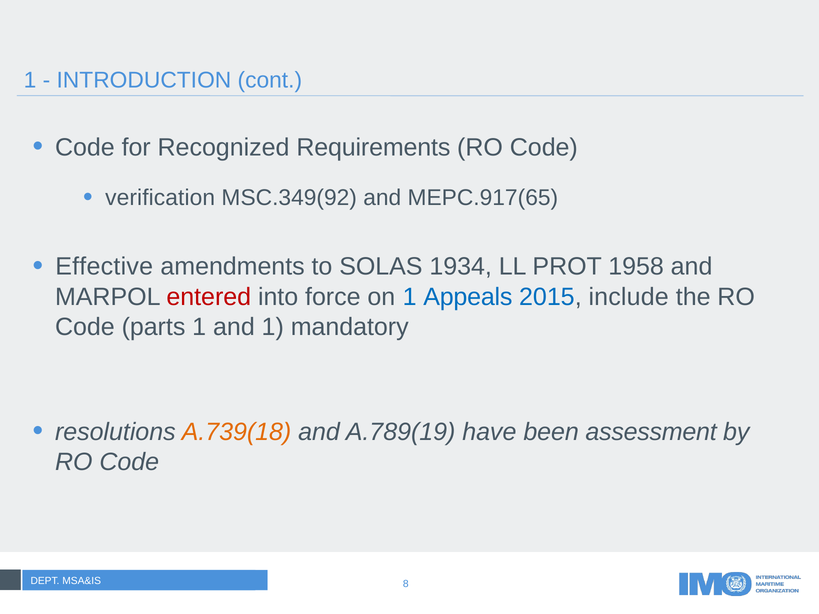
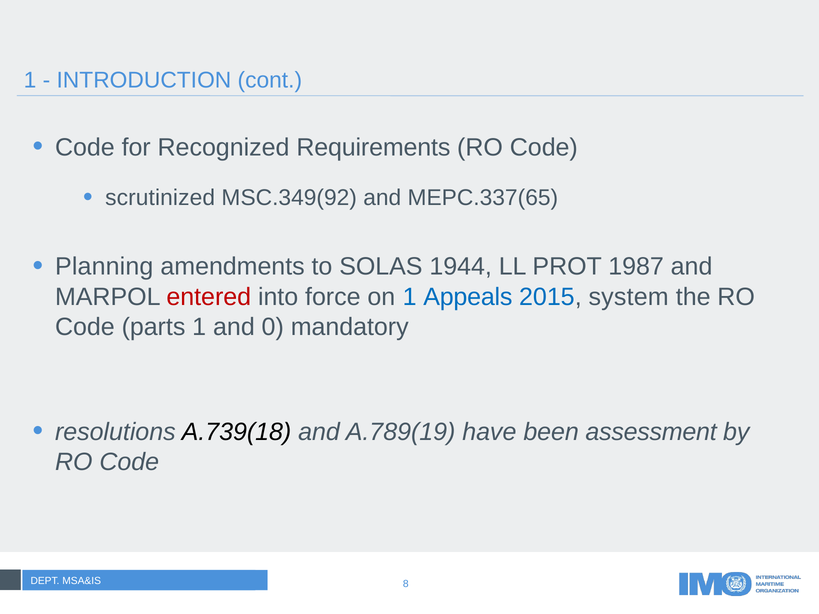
verification: verification -> scrutinized (160, 198)
MEPC.917(65: MEPC.917(65 -> MEPC.337(65 (483, 198)
Effective: Effective -> Planning (104, 267)
1934: 1934 -> 1944 (461, 267)
1958: 1958 -> 1987 (636, 267)
include: include -> system (629, 297)
and 1: 1 -> 0 (273, 327)
A.739(18 colour: orange -> black (237, 432)
